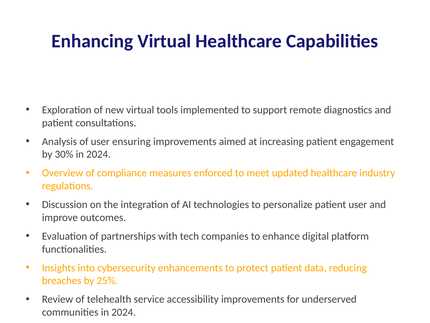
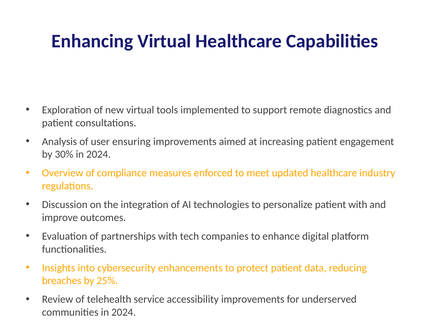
patient user: user -> with (358, 204)
